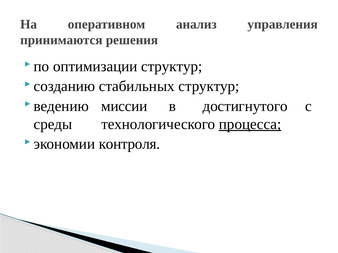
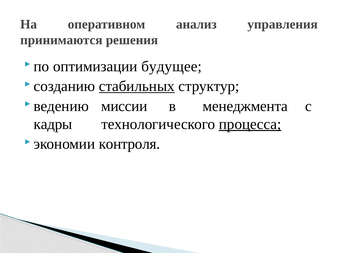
оптимизации структур: структур -> будущее (172, 66)
стабильных underline: none -> present (137, 86)
достигнутого: достигнутого -> менеджмента (245, 106)
среды: среды -> кадры (53, 124)
